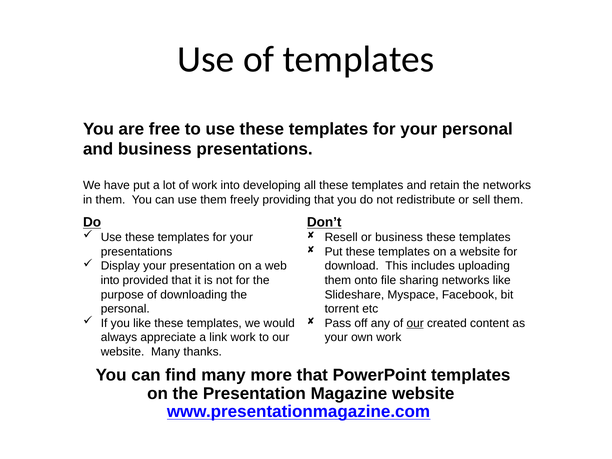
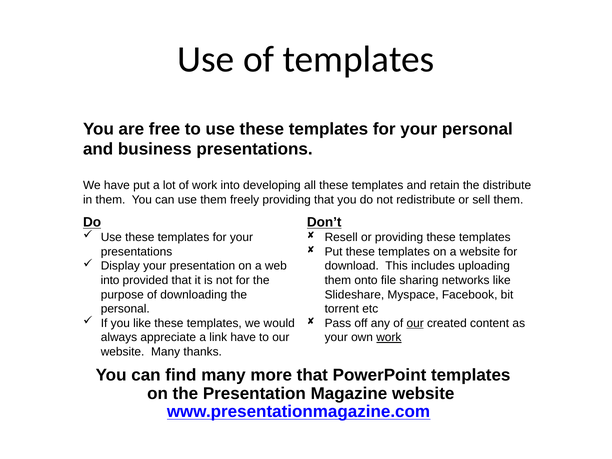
the networks: networks -> distribute (507, 186)
or business: business -> providing (399, 237)
link work: work -> have (243, 337)
work underline: none -> present (389, 337)
